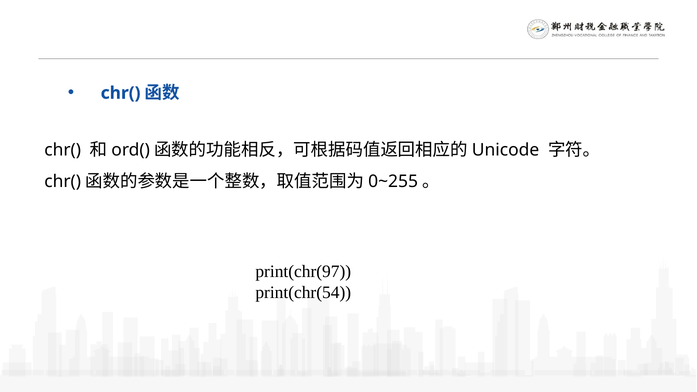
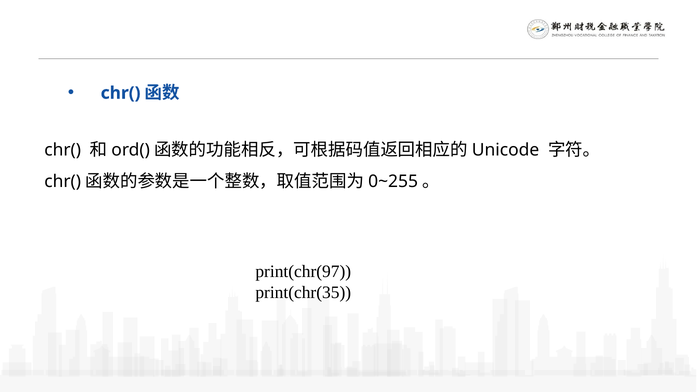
print(chr(54: print(chr(54 -> print(chr(35 (303, 293)
